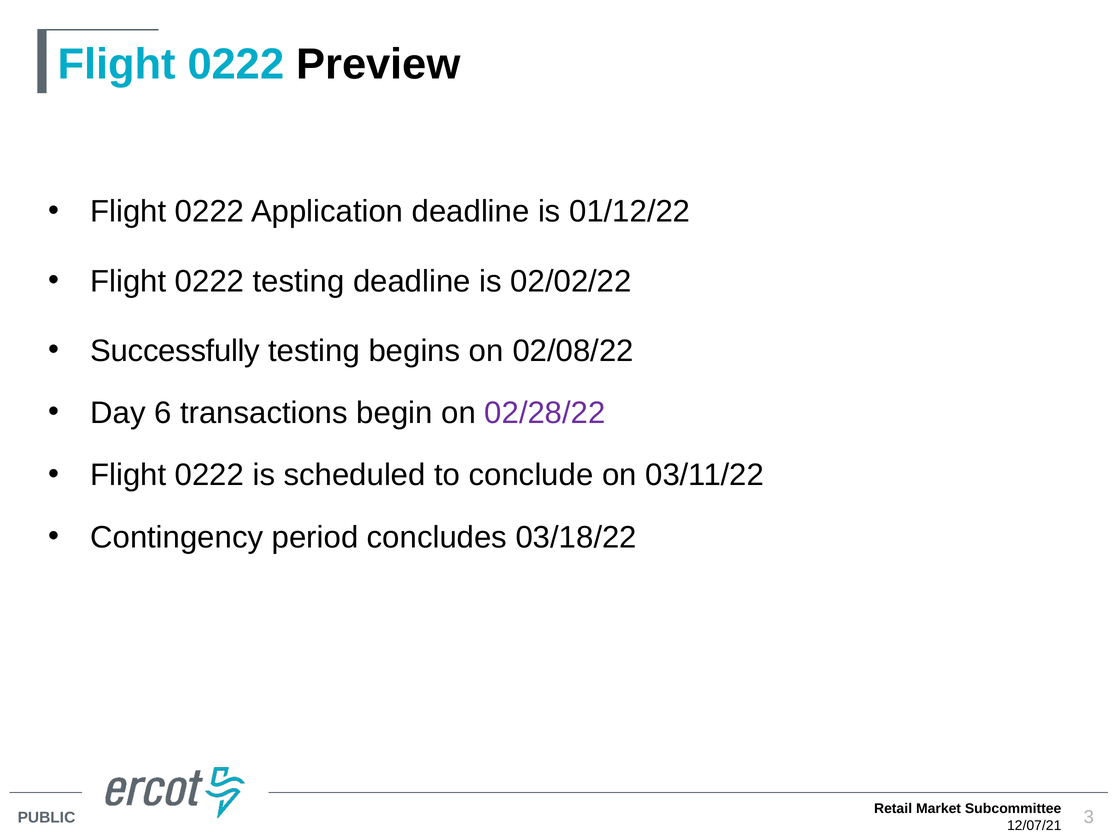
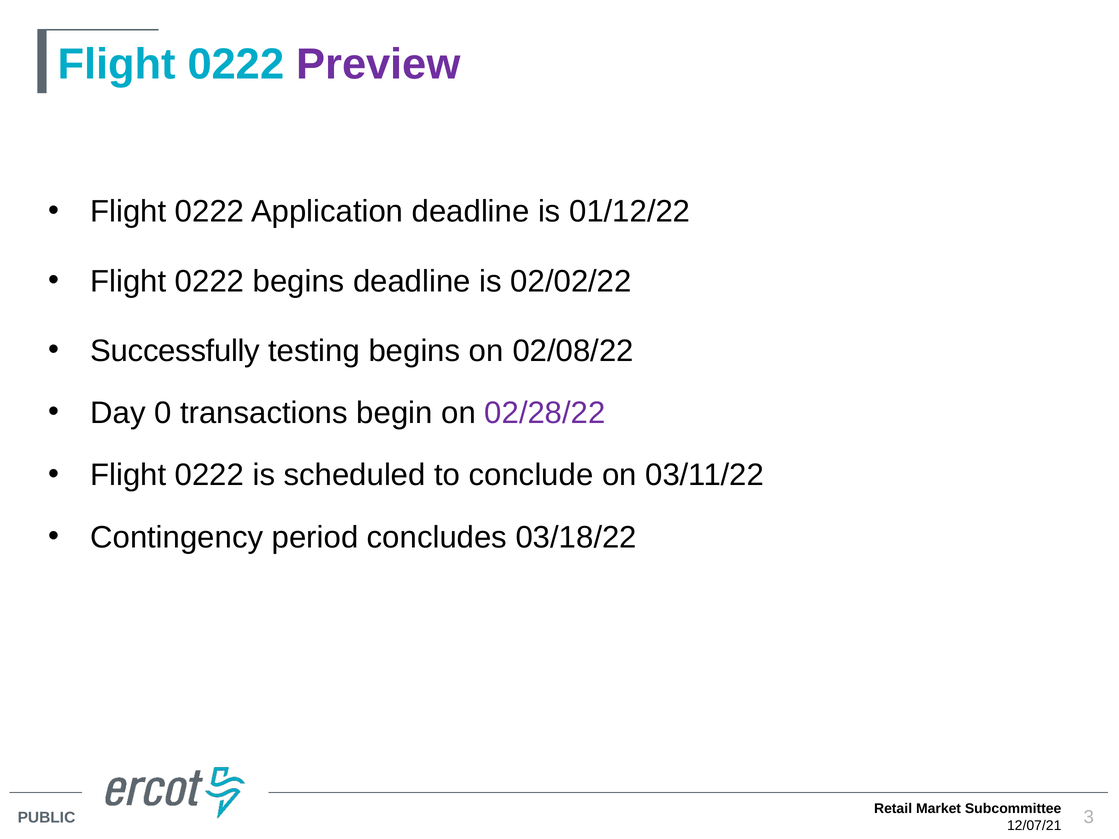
Preview colour: black -> purple (378, 64)
0222 testing: testing -> begins (299, 281)
6: 6 -> 0 (163, 413)
